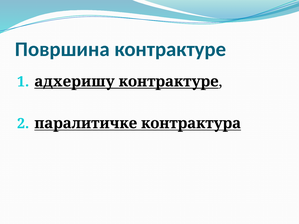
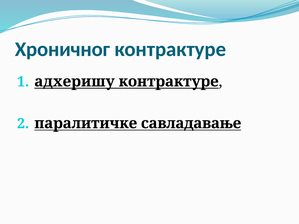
Површина: Површина -> Хроничног (62, 49)
контрактура: контрактура -> савладавање (191, 123)
